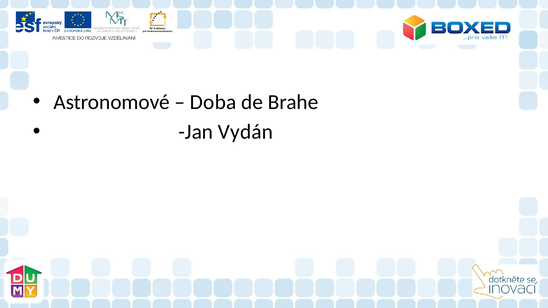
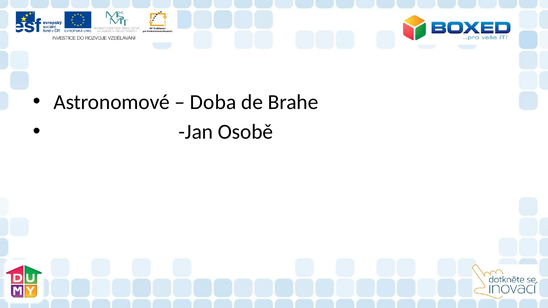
Vydán: Vydán -> Osobě (246, 132)
